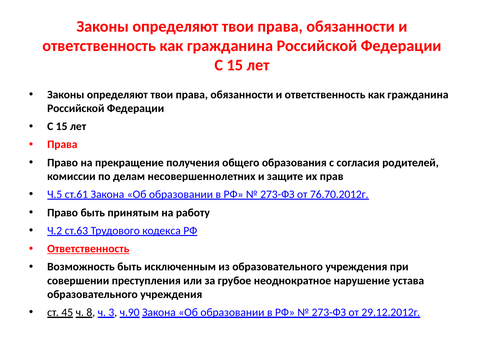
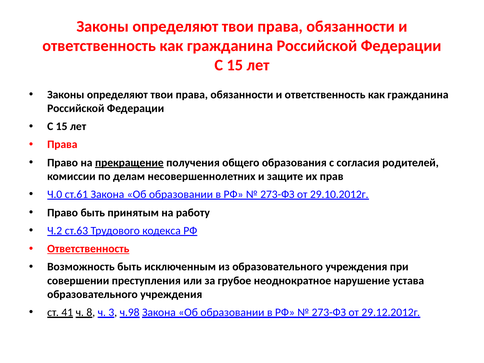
прекращение underline: none -> present (129, 163)
Ч.5: Ч.5 -> Ч.0 (55, 194)
76.70.2012г: 76.70.2012г -> 29.10.2012г (339, 194)
45: 45 -> 41 (67, 312)
ч.90: ч.90 -> ч.98 (130, 312)
